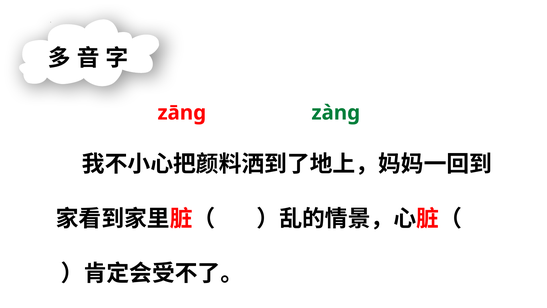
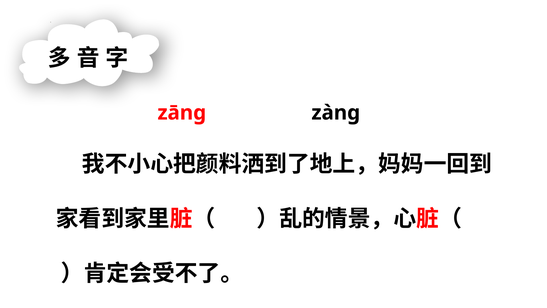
zànɡ colour: green -> black (336, 113)
